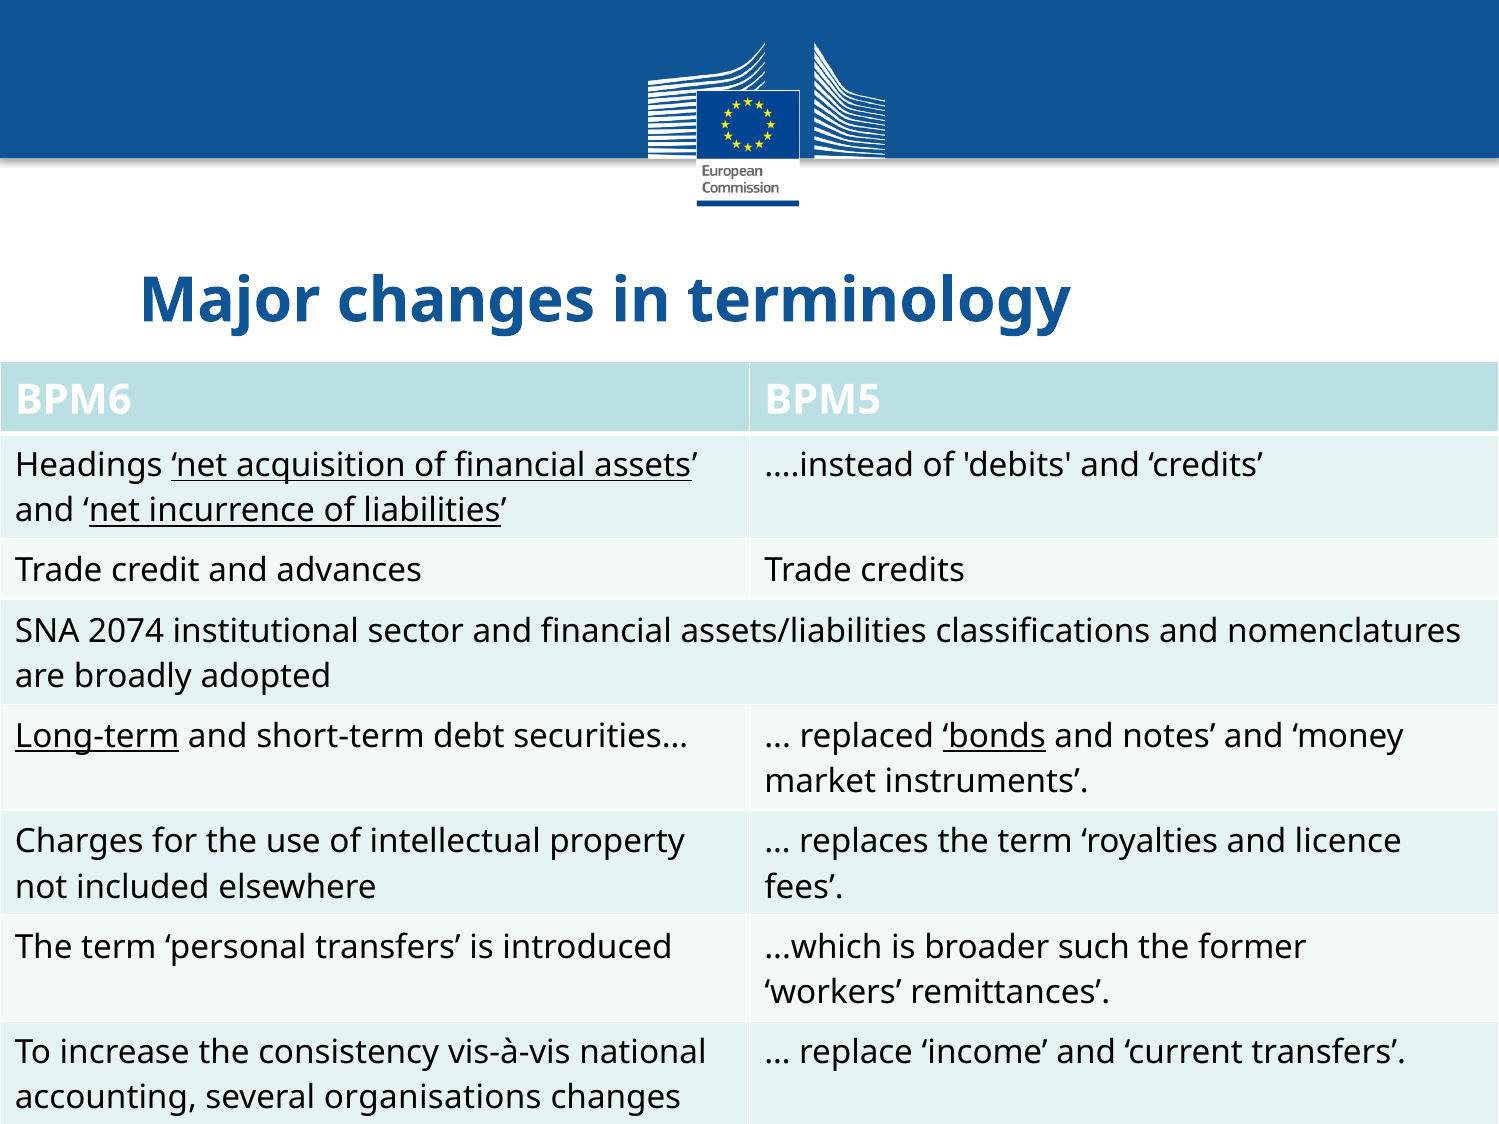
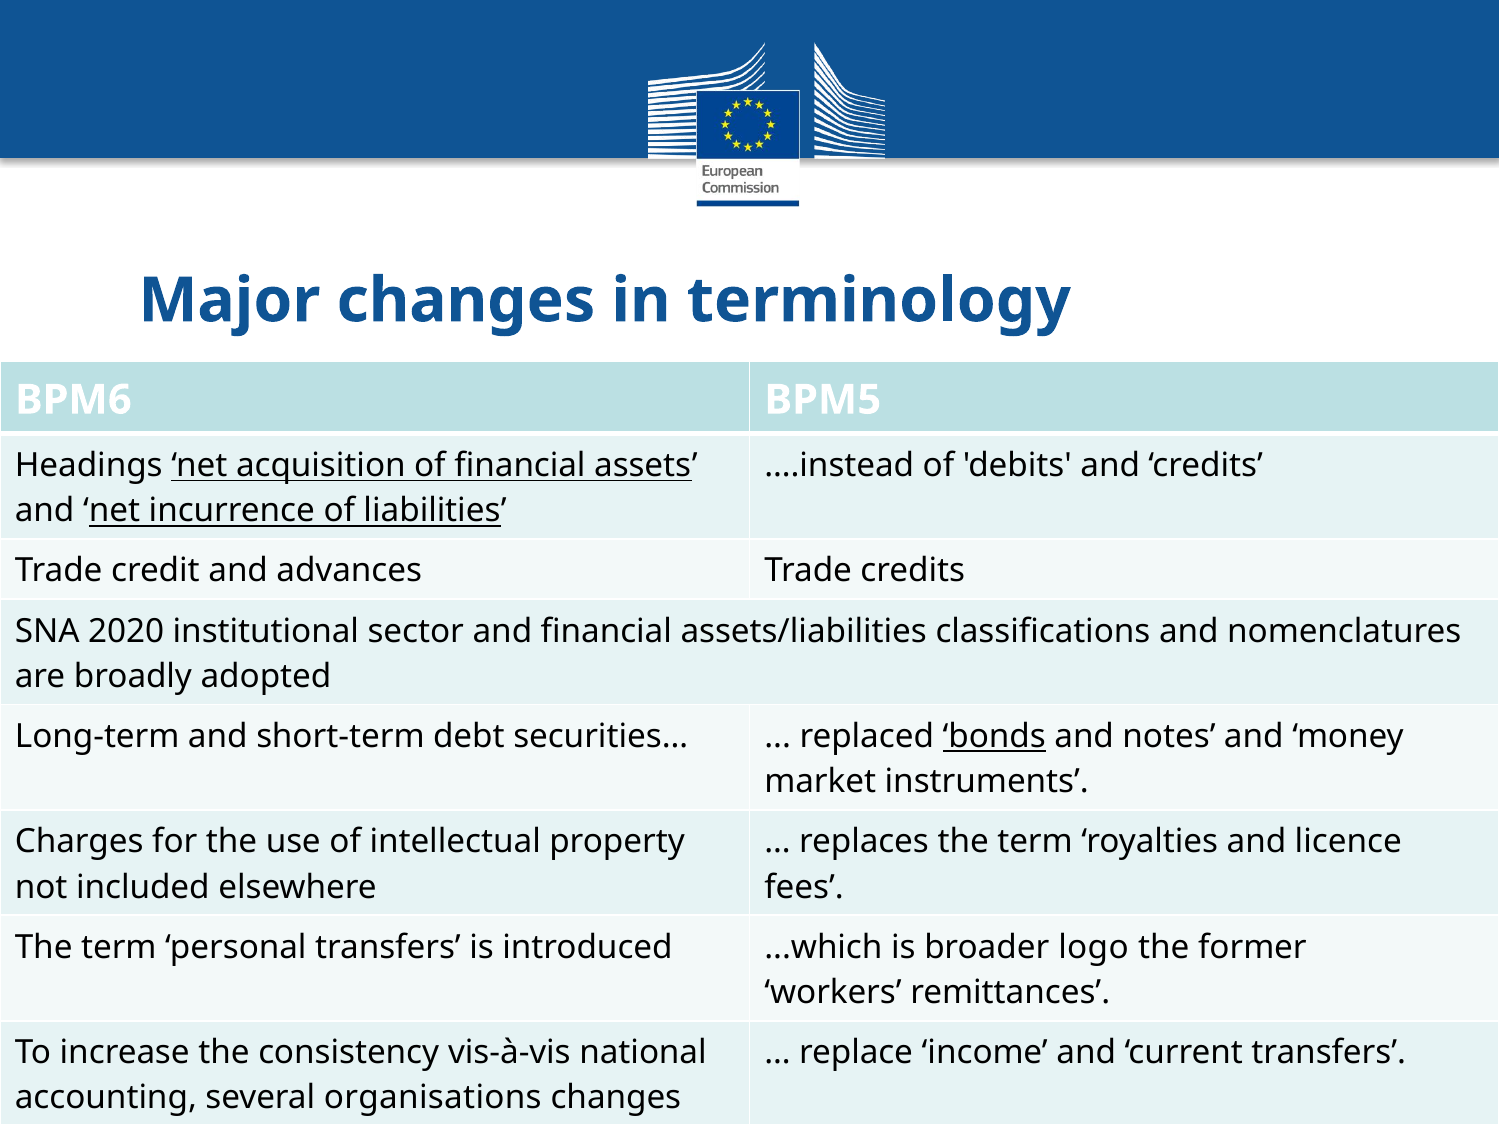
2074: 2074 -> 2020 (126, 631)
Long-term underline: present -> none (97, 737)
such: such -> logo (1093, 948)
